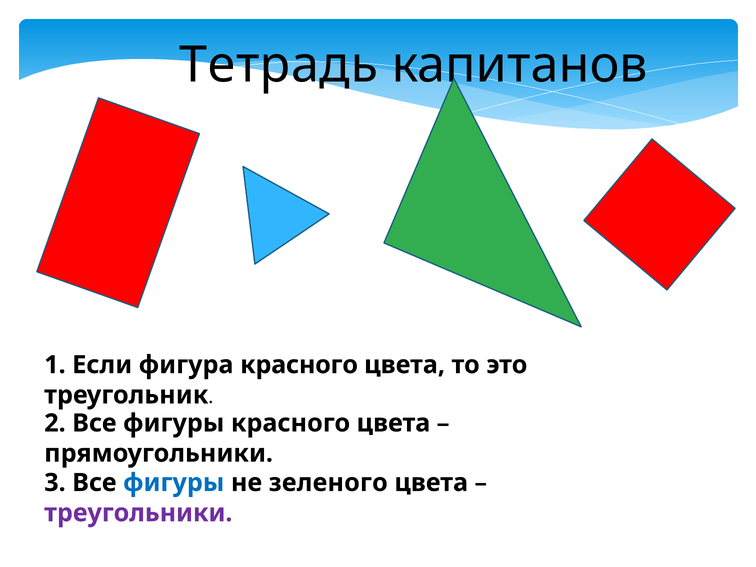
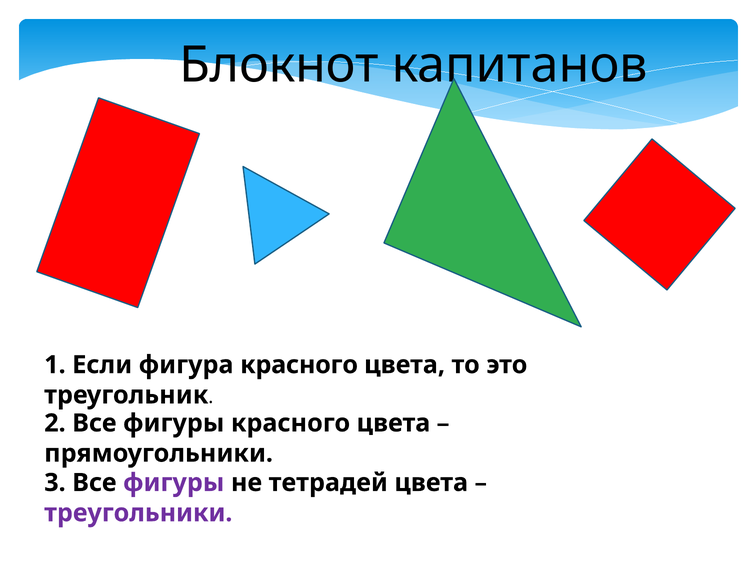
Тетрадь: Тетрадь -> Блокнот (279, 65)
фигуры colour: blue -> purple (174, 483)
зеленого: зеленого -> тетрадей (328, 483)
